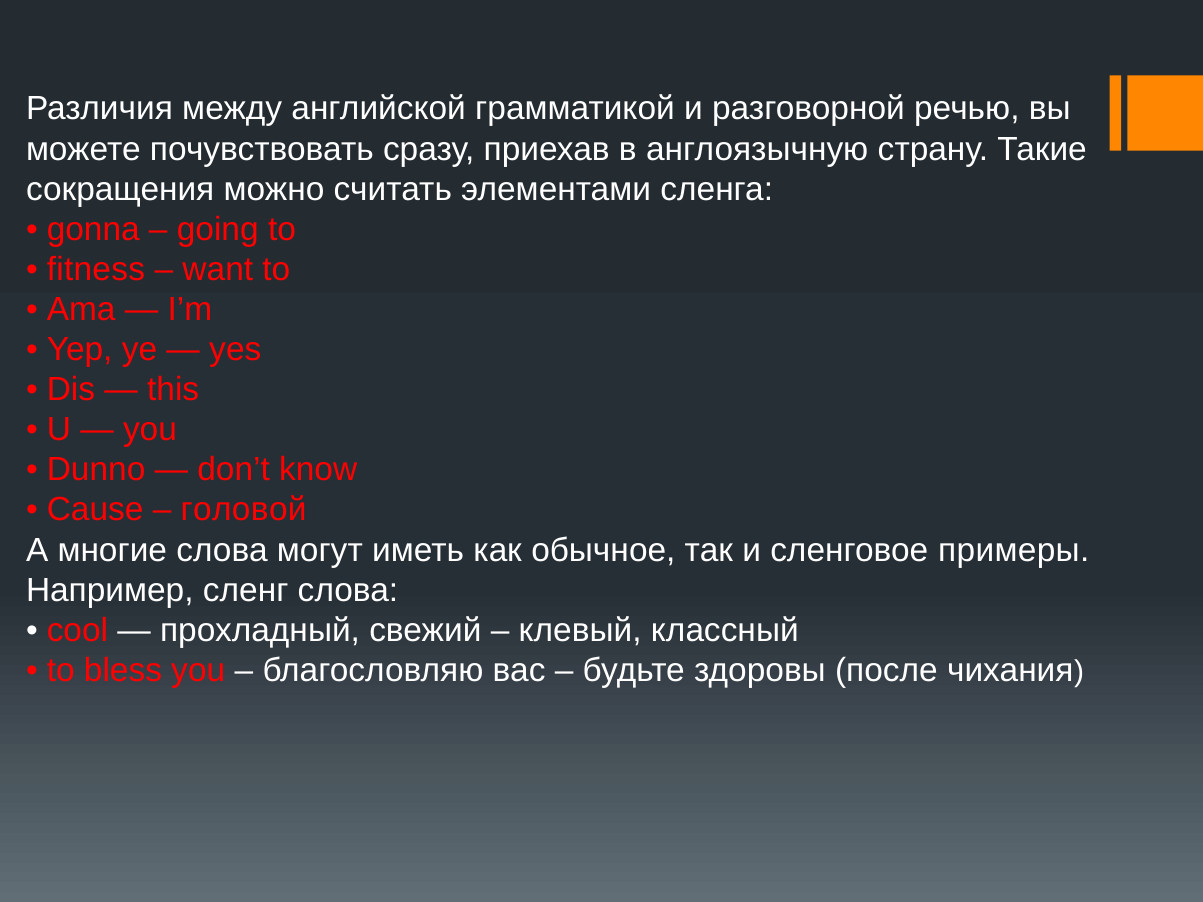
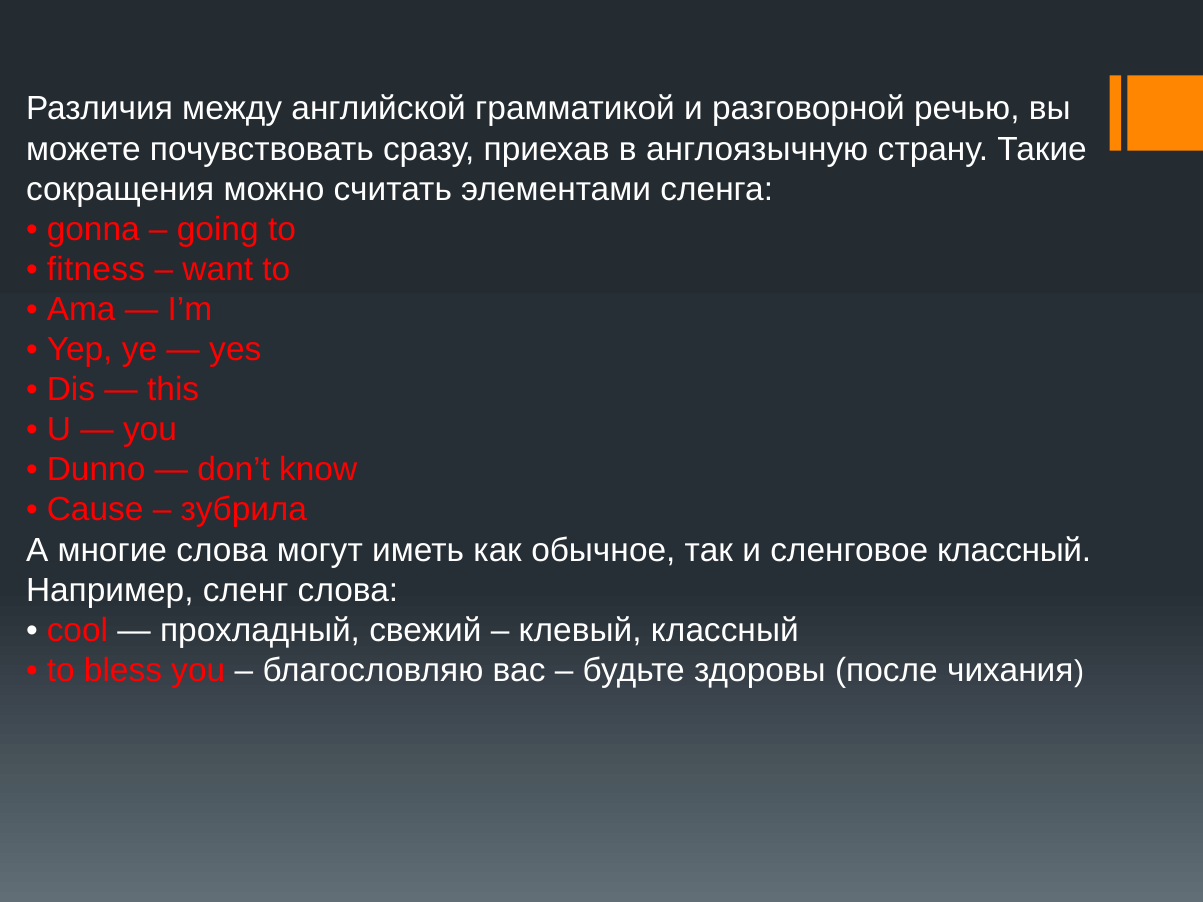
головой: головой -> зубрила (244, 510)
сленговое примеры: примеры -> классный (1014, 550)
